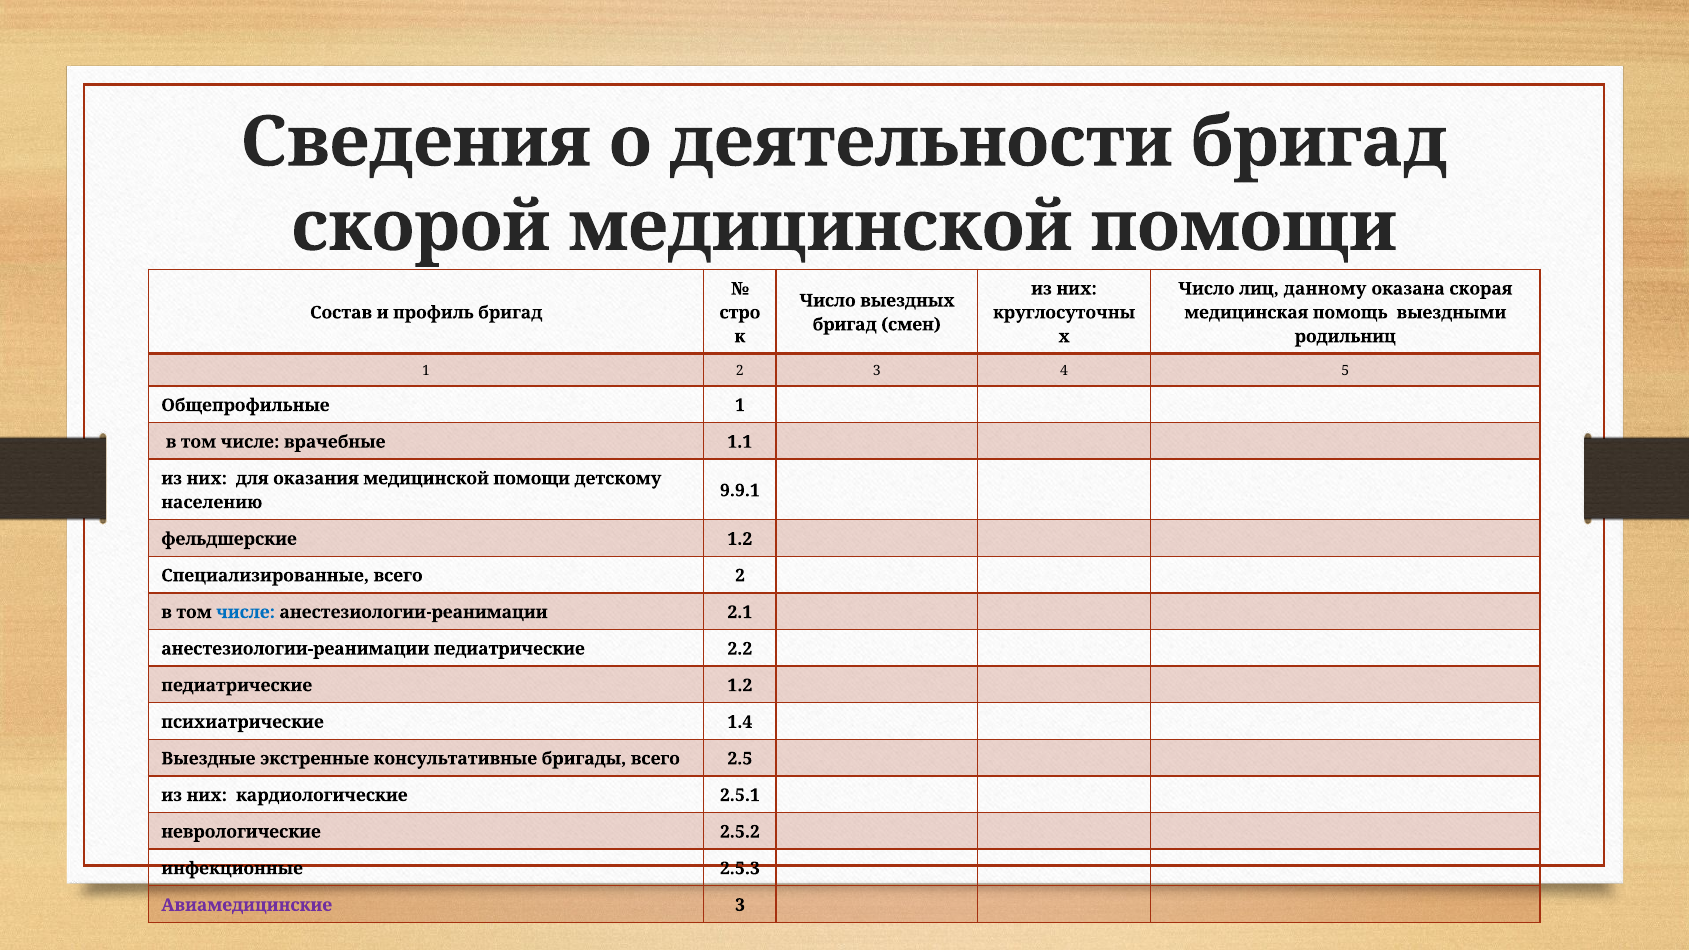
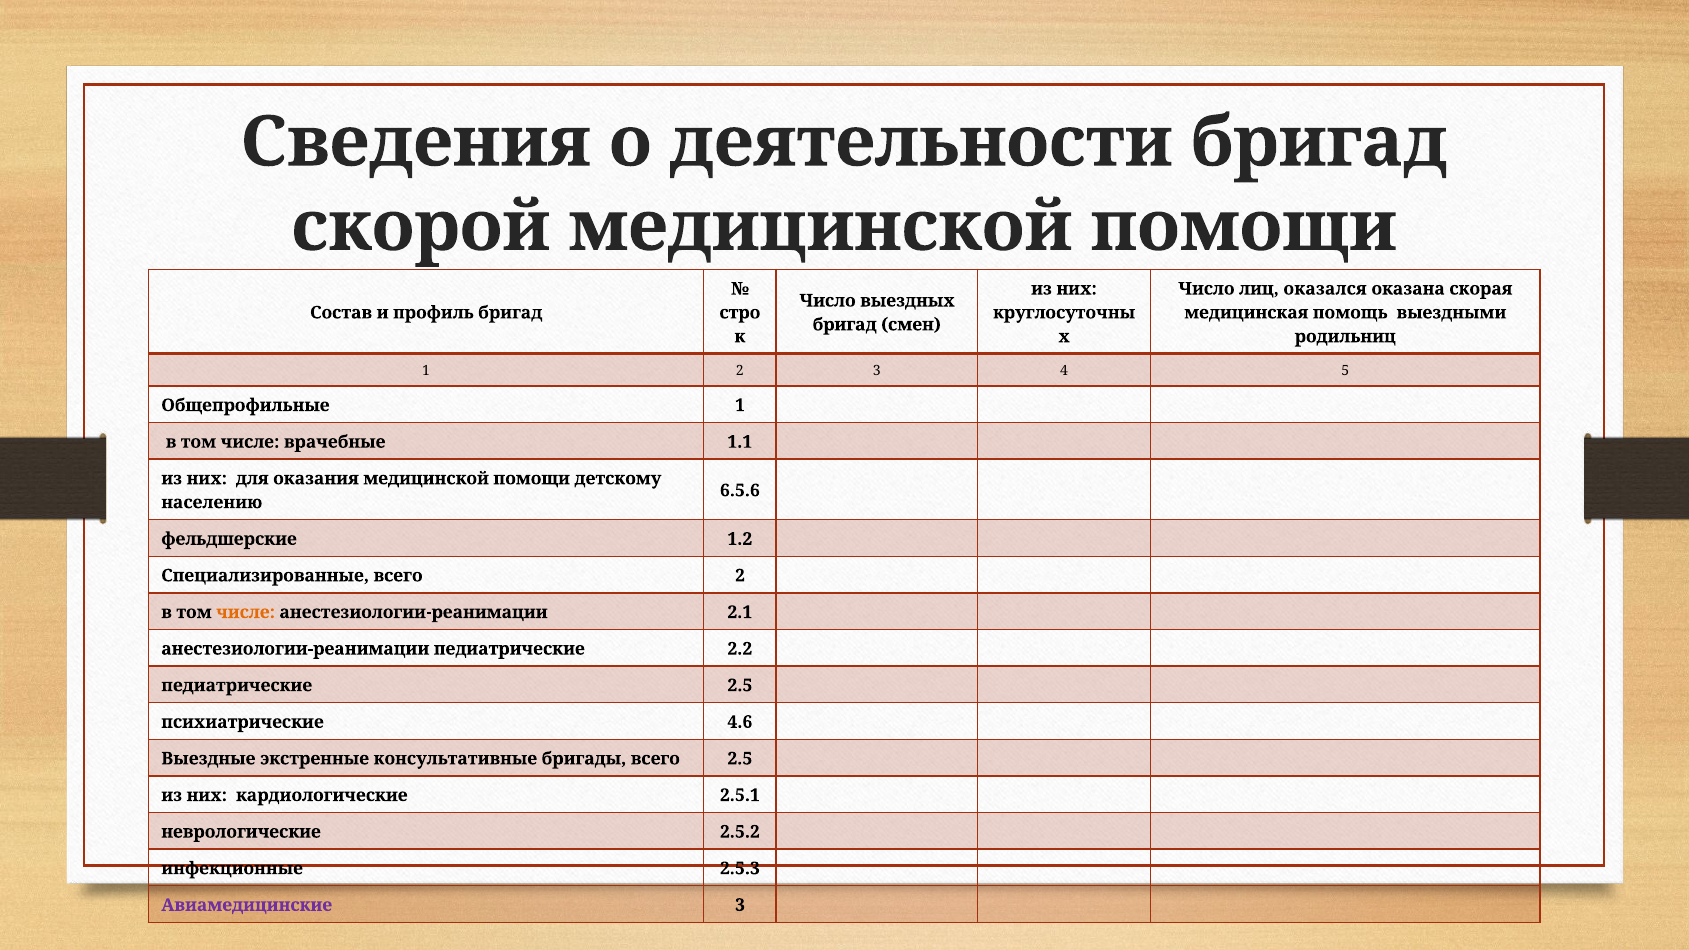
данному: данному -> оказался (1325, 289)
9.9.1: 9.9.1 -> 6.5.6 (740, 491)
числе colour: blue -> orange (246, 612)
педиатрические 1.2: 1.2 -> 2.5 (740, 685)
1.4: 1.4 -> 4.6 (740, 722)
